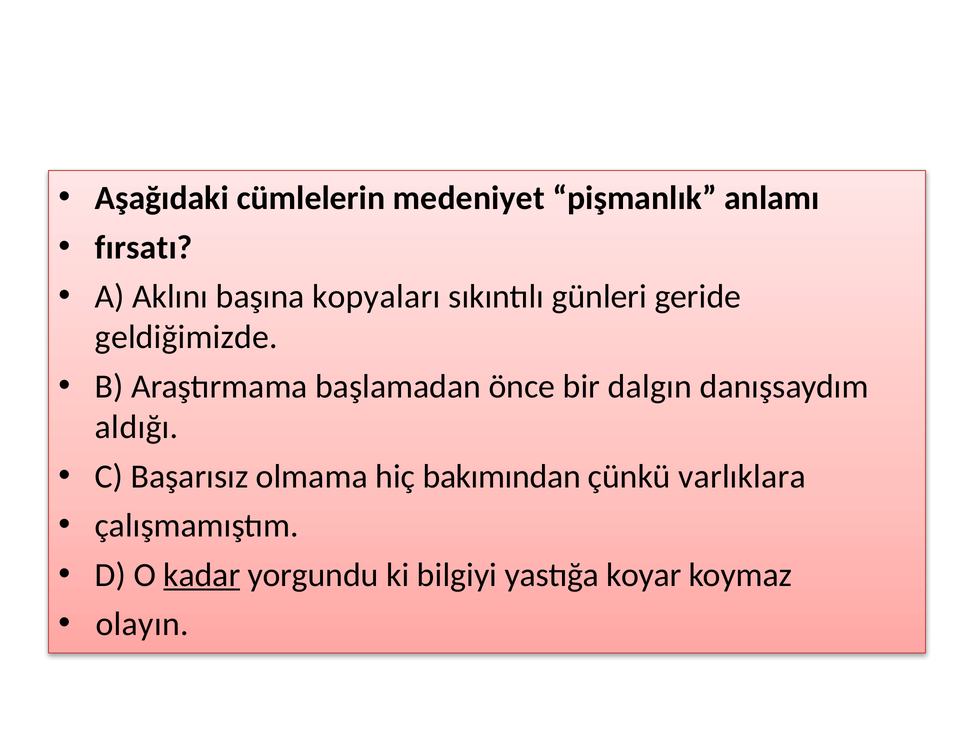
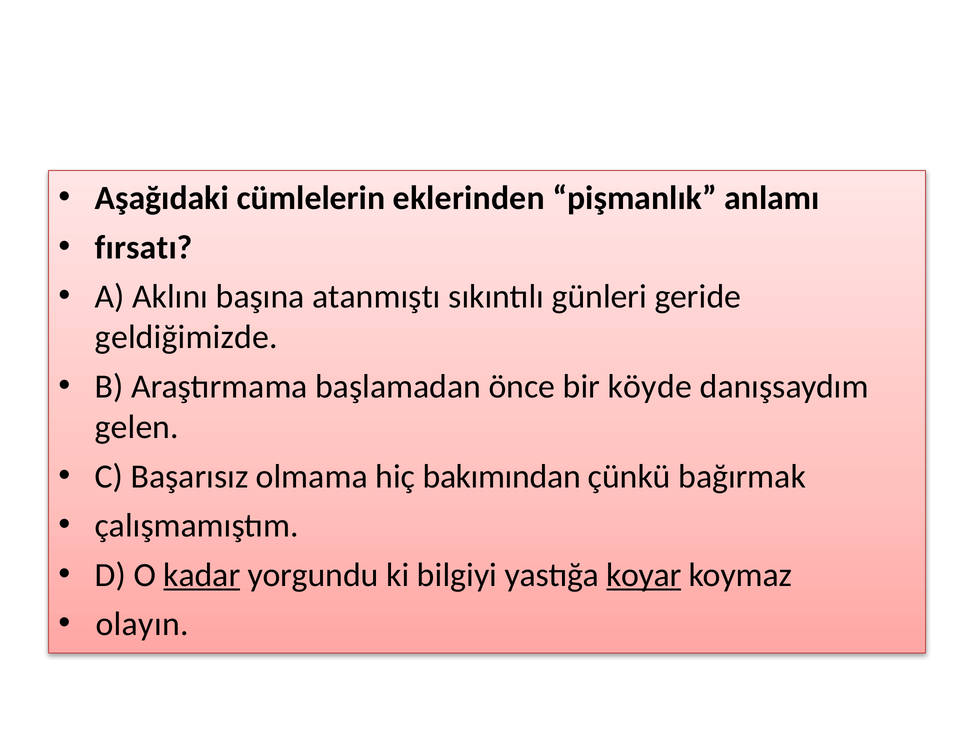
medeniyet: medeniyet -> eklerinden (469, 198)
kopyaları: kopyaları -> atanmıştı (376, 296)
dalgın: dalgın -> köyde (650, 386)
aldığı: aldığı -> gelen (137, 427)
varlıklara: varlıklara -> bağırmak (742, 476)
koyar underline: none -> present (644, 575)
